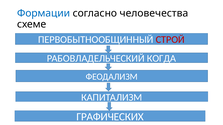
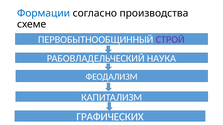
человечества: человечества -> производства (154, 13)
СТРОЙ colour: red -> purple (170, 40)
КОГДА: КОГДА -> НАУКА (161, 59)
